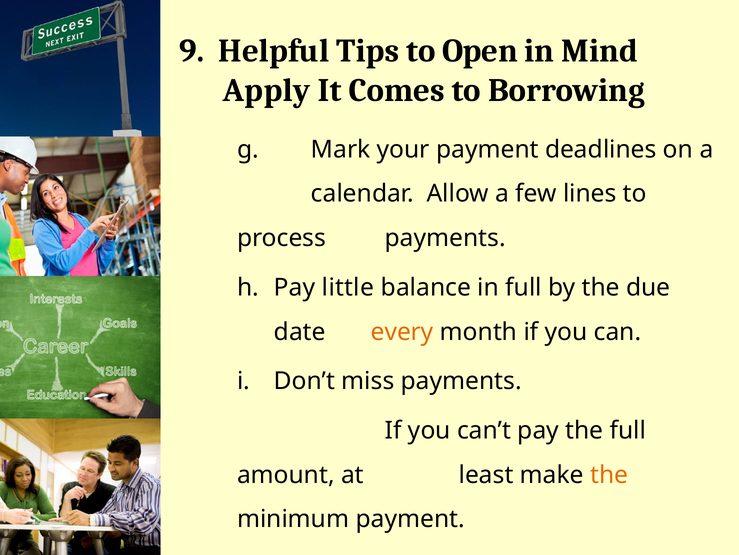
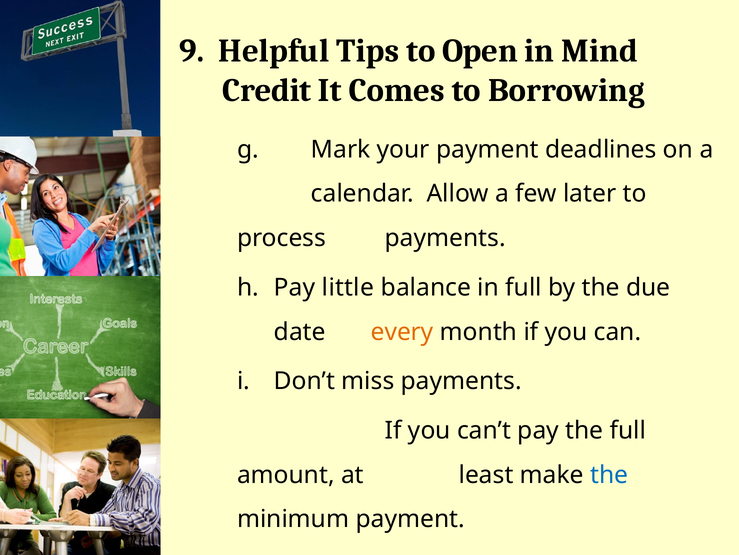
Apply: Apply -> Credit (267, 90)
lines: lines -> later (590, 194)
the colour: orange -> blue (609, 474)
